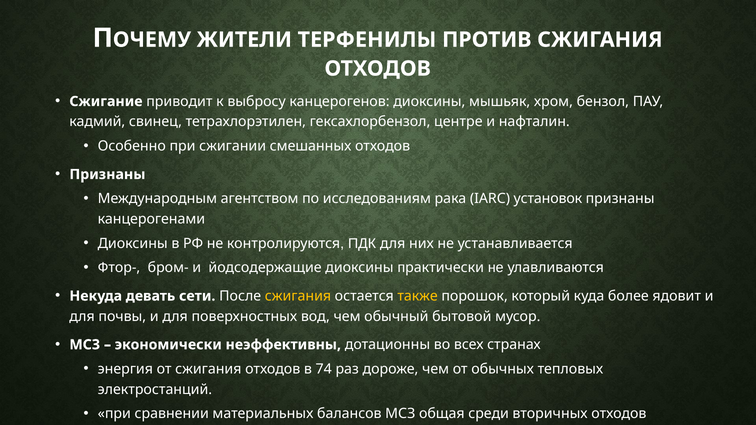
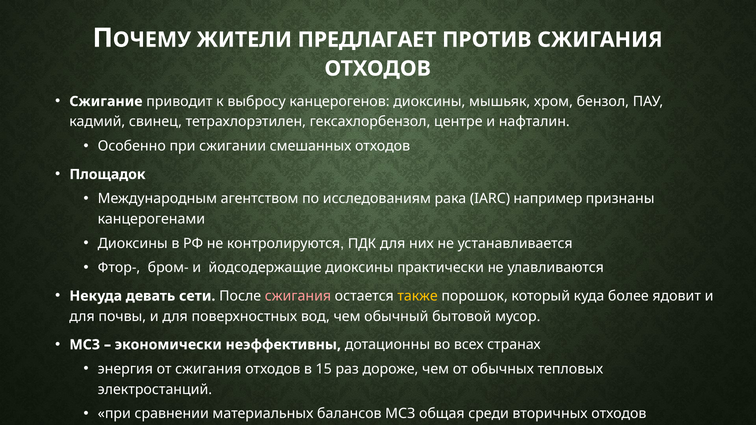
ТЕРФЕНИЛЫ: ТЕРФЕНИЛЫ -> ПРЕДЛАГАЕТ (367, 40)
Признаны: Признаны -> Площадок (107, 174)
установок: установок -> например (548, 199)
сжигания colour: yellow -> pink (298, 296)
74: 74 -> 15 (324, 369)
